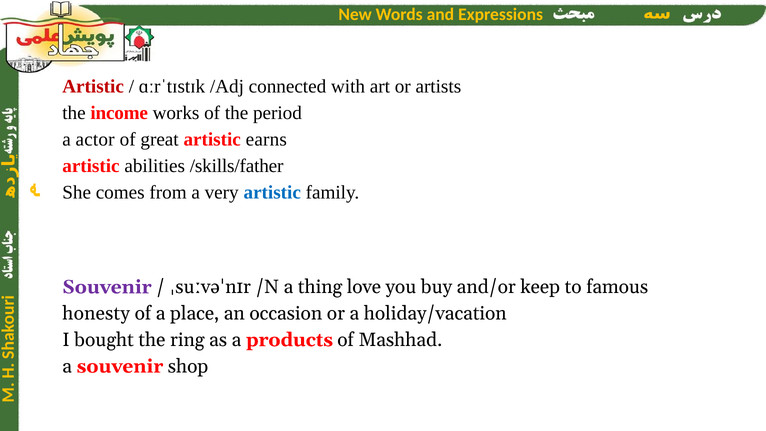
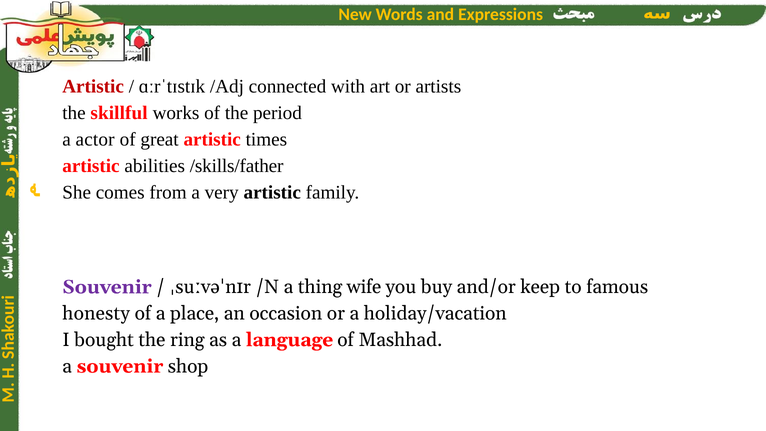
income: income -> skillful (119, 113)
earns: earns -> times (266, 139)
artistic colour: blue -> black (272, 192)
love: love -> wife (364, 287)
products: products -> language (290, 340)
